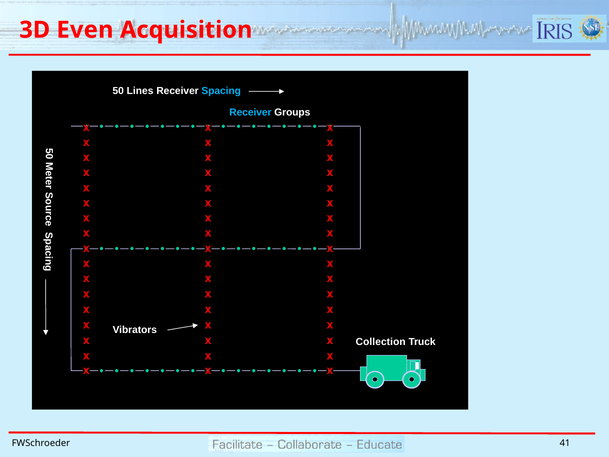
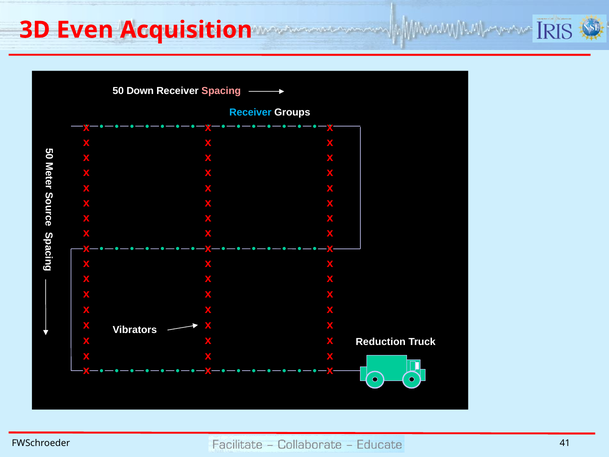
Lines: Lines -> Down (140, 91)
Spacing colour: light blue -> pink (221, 91)
Collection: Collection -> Reduction (381, 342)
